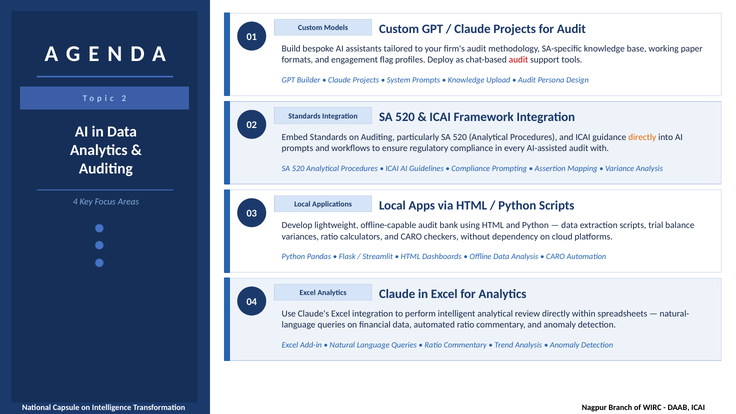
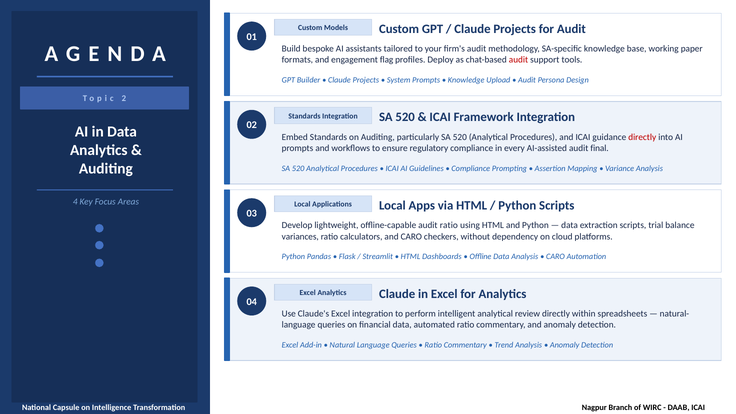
directly colour: orange -> red (642, 137)
with: with -> final (600, 148)
audit bank: bank -> ratio (449, 225)
